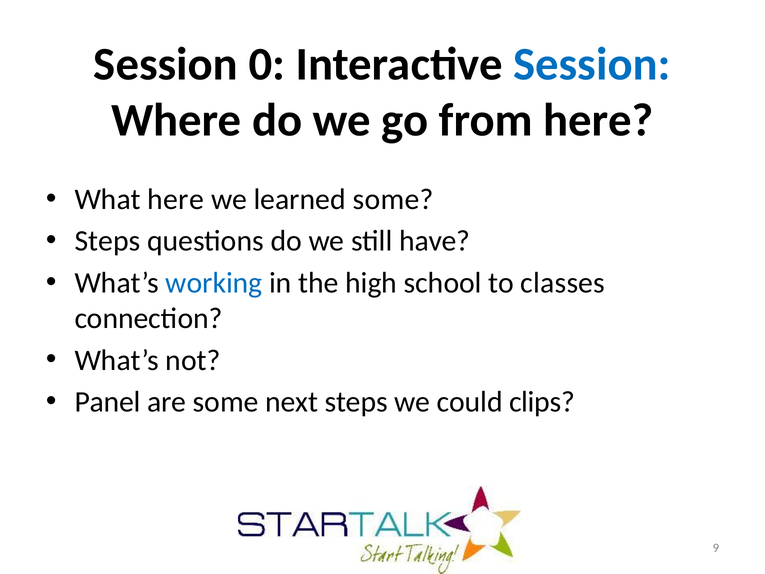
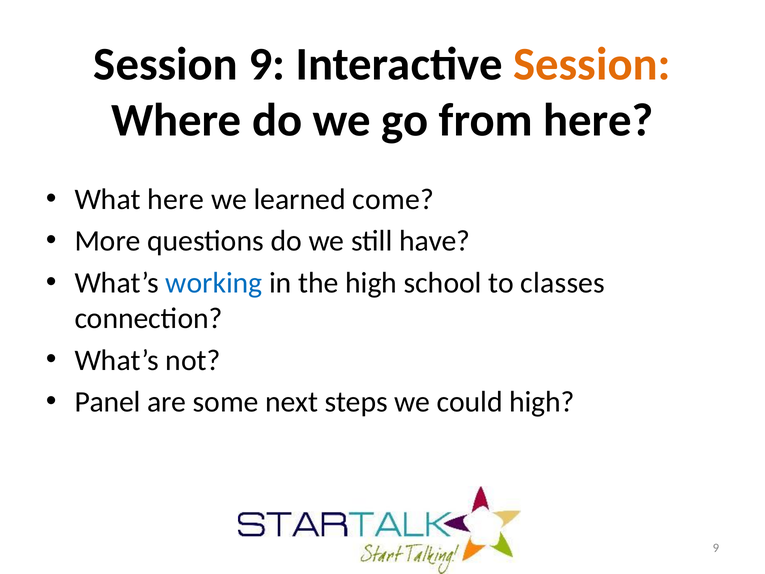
Session 0: 0 -> 9 (267, 64)
Session colour: blue -> orange (592, 64)
learned some: some -> come (393, 199)
Steps: Steps -> More (108, 241)
could clips: clips -> high (542, 402)
